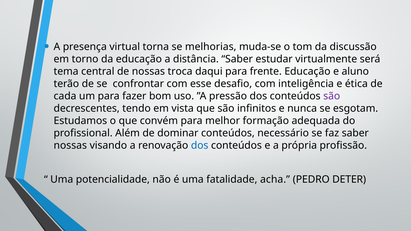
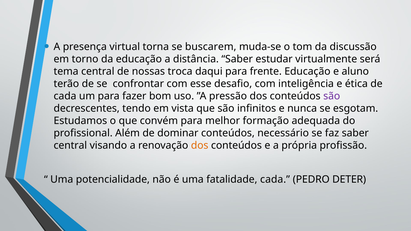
melhorias: melhorias -> buscarem (211, 47)
nossas: nossas -> central (70, 146)
dos colour: blue -> orange (200, 146)
fatalidade acha: acha -> cada (275, 179)
